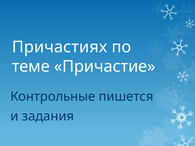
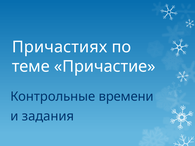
пишется: пишется -> времени (126, 97)
